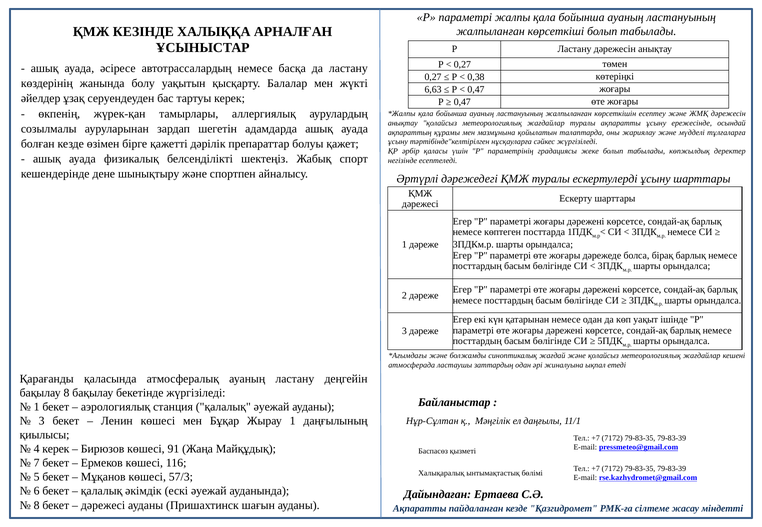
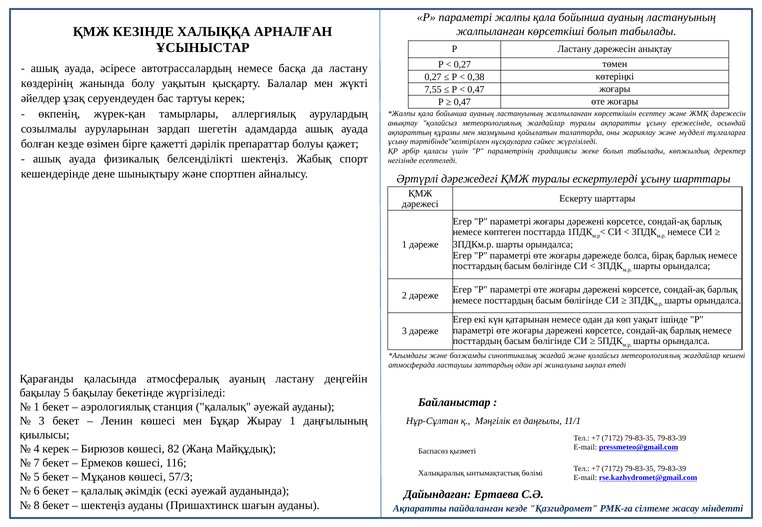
6,63: 6,63 -> 7,55 (433, 90)
бақылау 8: 8 -> 5 (66, 393)
91: 91 -> 82 (173, 449)
дәрежесі: дәрежесі -> шектеңіз (103, 506)
